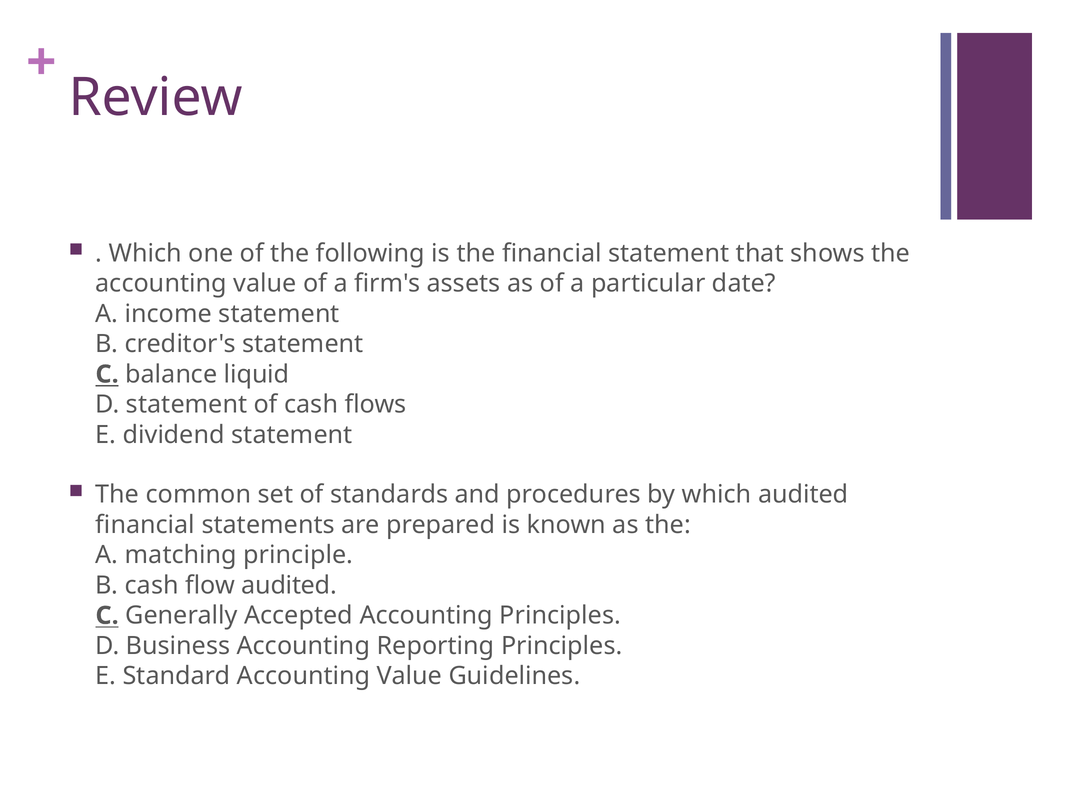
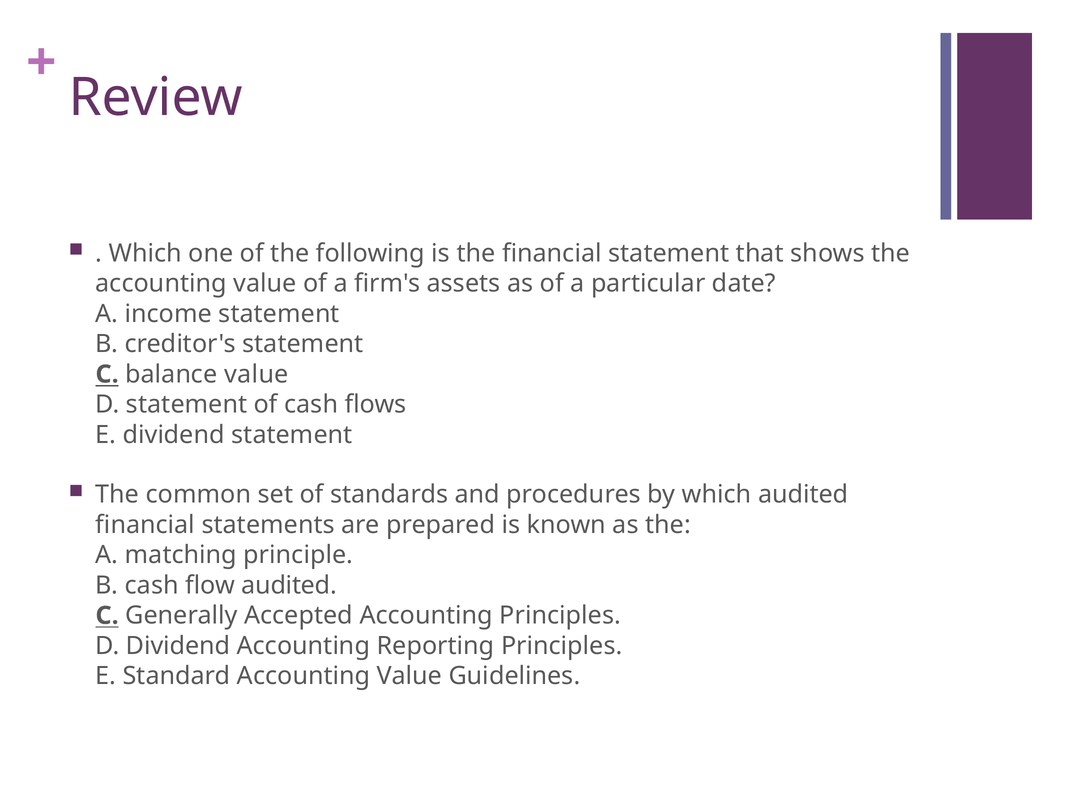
balance liquid: liquid -> value (256, 374)
D Business: Business -> Dividend (178, 645)
